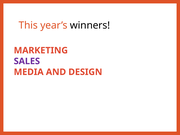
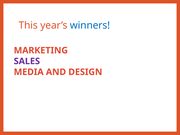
winners colour: black -> blue (90, 25)
